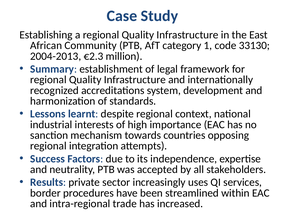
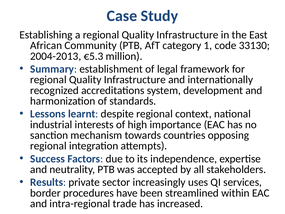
€2.3: €2.3 -> €5.3 (93, 56)
